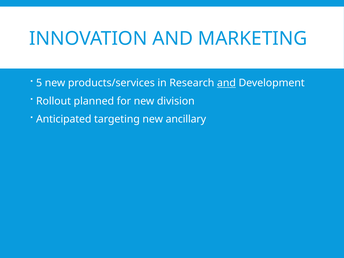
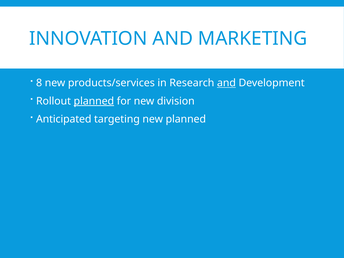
5: 5 -> 8 (39, 83)
planned underline: none -> present (94, 101)
new ancillary: ancillary -> planned (186, 119)
